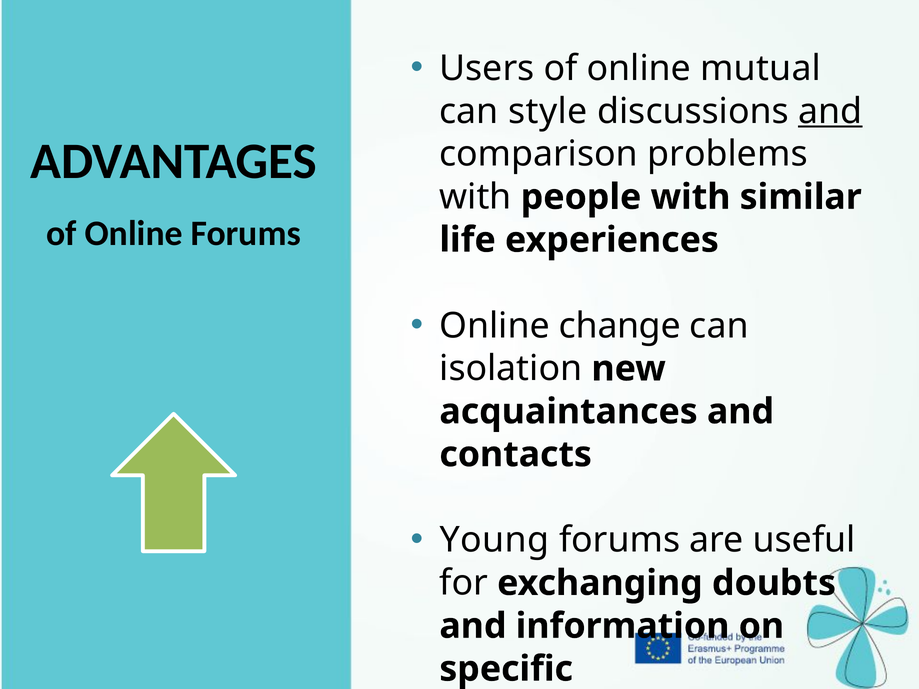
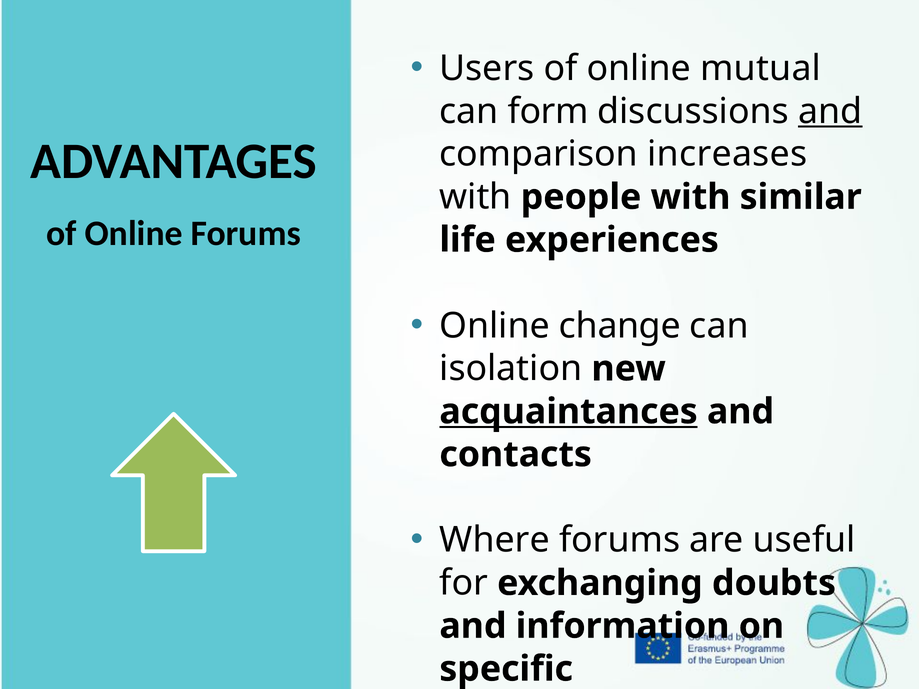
style: style -> form (548, 111)
problems: problems -> increases (727, 154)
acquaintances underline: none -> present (569, 412)
Young: Young -> Where (495, 540)
